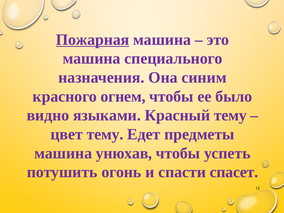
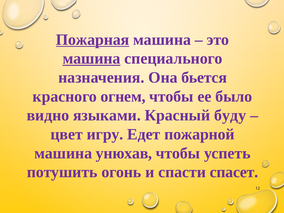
машина underline: none -> present (92, 59)
синим: синим -> бьется (204, 78)
Красный тему: тему -> буду (230, 115)
цвет тему: тему -> игру (105, 134)
предметы: предметы -> пожарной (199, 134)
